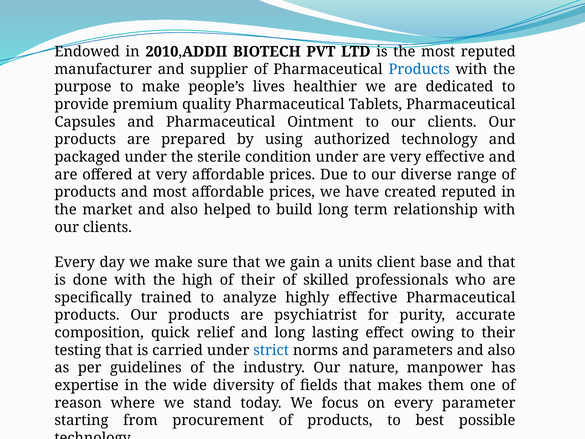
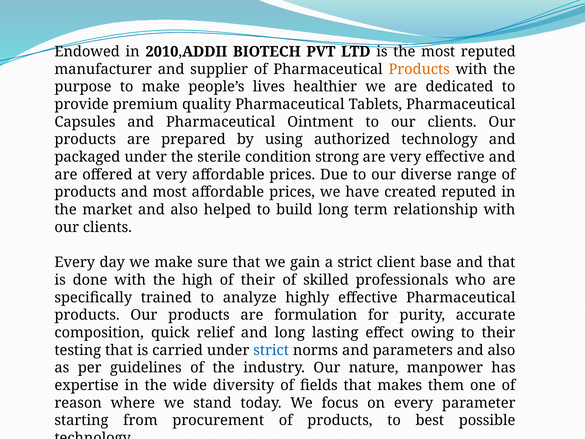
Products colour: blue -> orange (419, 69)
condition under: under -> strong (337, 157)
a units: units -> strict (355, 262)
psychiatrist: psychiatrist -> formulation (316, 315)
